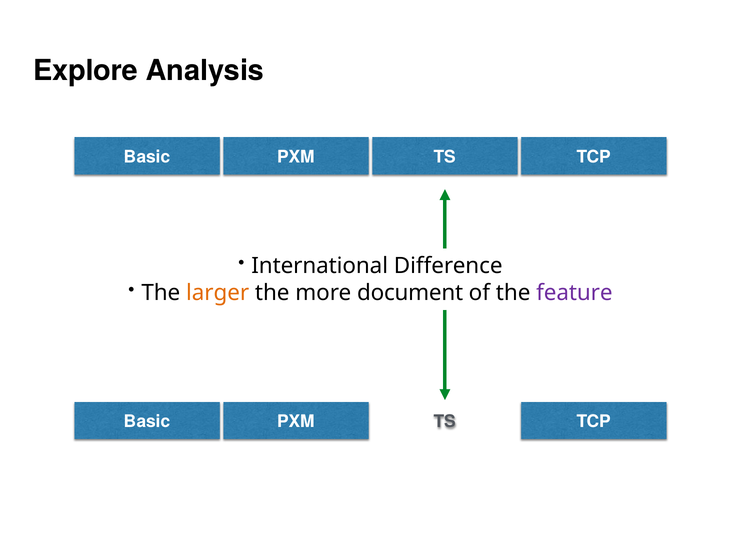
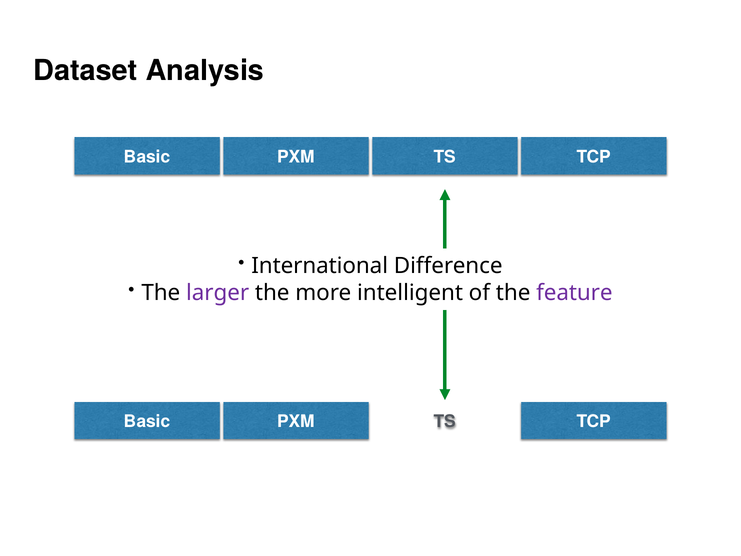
Explore: Explore -> Dataset (85, 71)
larger colour: orange -> purple (218, 293)
document: document -> intelligent (410, 293)
